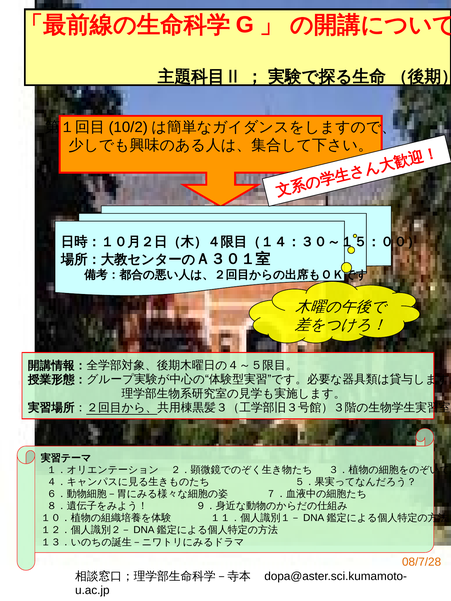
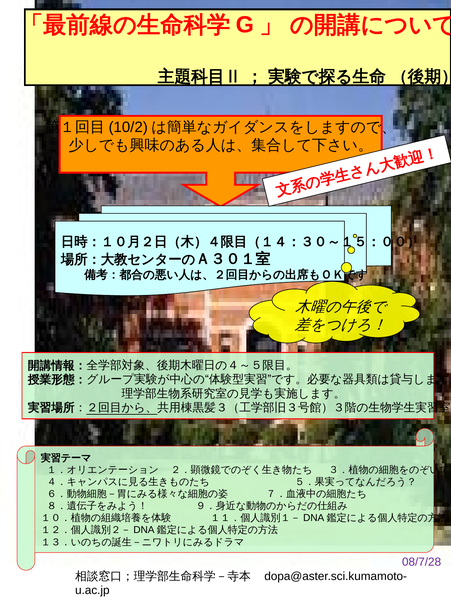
08/7/28 colour: orange -> purple (422, 562)
